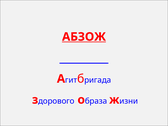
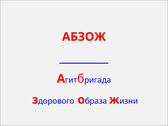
АБЗОЖ underline: present -> none (84, 37)
